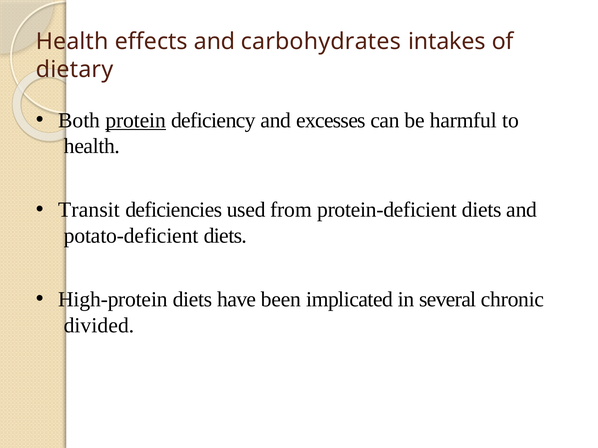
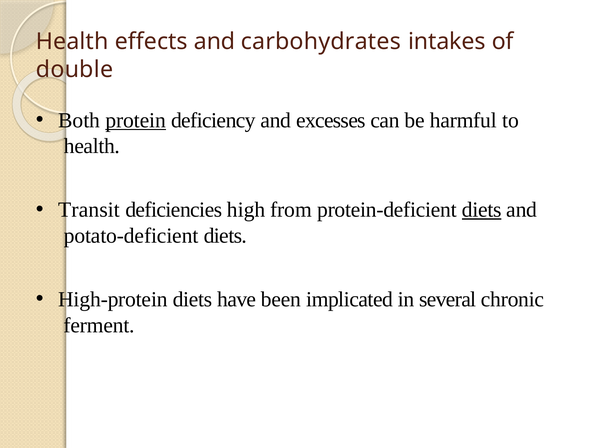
dietary: dietary -> double (75, 70)
used: used -> high (246, 210)
diets underline: none -> present (482, 210)
divided: divided -> ferment (99, 326)
